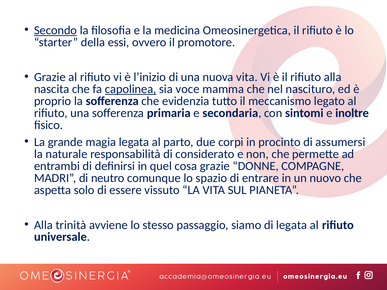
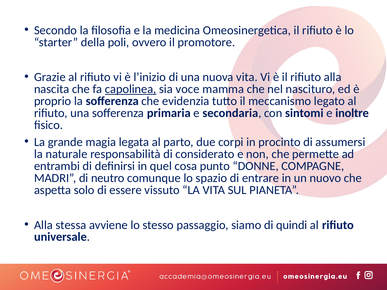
Secondo underline: present -> none (56, 30)
essi: essi -> poli (119, 42)
cosa grazie: grazie -> punto (215, 166)
trinità: trinità -> stessa (71, 225)
di legata: legata -> quindi (292, 225)
